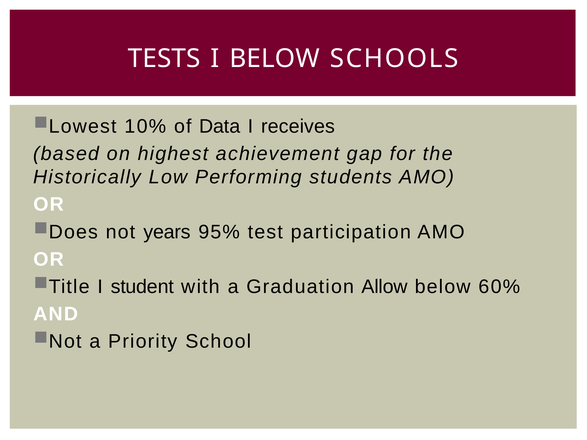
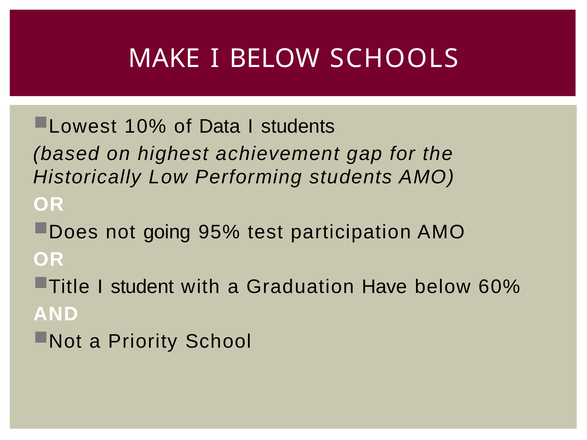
TESTS: TESTS -> MAKE (164, 58)
I receives: receives -> students (298, 126)
years: years -> going (167, 232)
Allow: Allow -> Have (385, 287)
